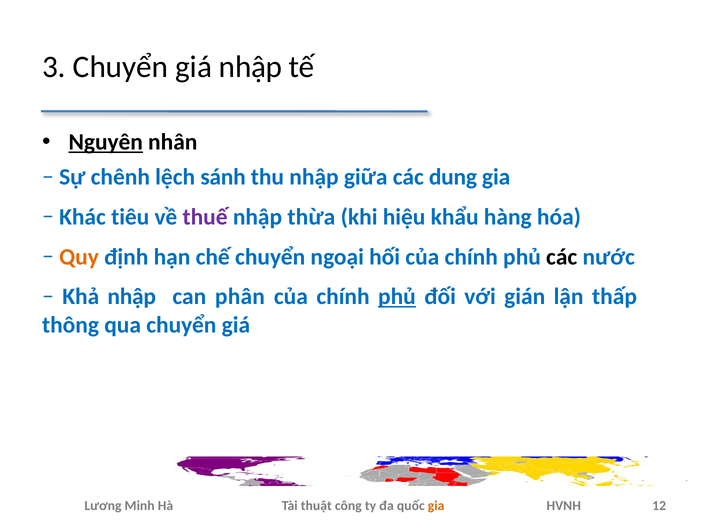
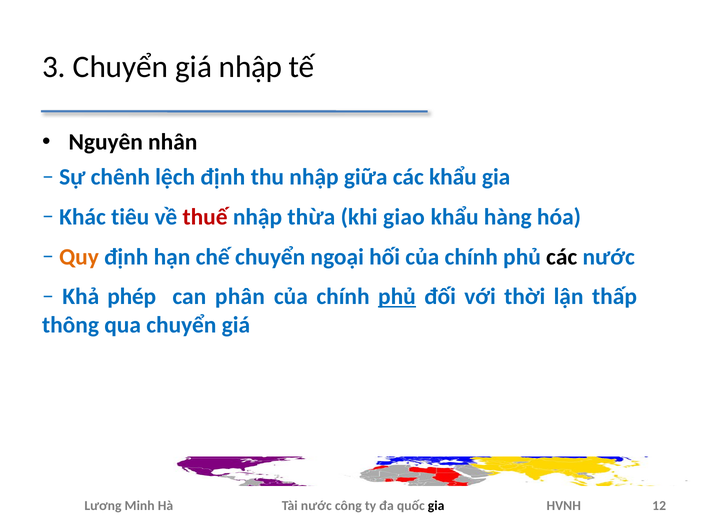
Nguyên underline: present -> none (106, 142)
lệch sánh: sánh -> định (223, 177)
các dung: dung -> khẩu (453, 177)
thuế colour: purple -> red (205, 217)
hiệu: hiệu -> giao (404, 217)
Khả nhập: nhập -> phép (132, 297)
gián: gián -> thời (525, 297)
thuật: thuật -> nước (316, 506)
gia colour: orange -> black (436, 506)
